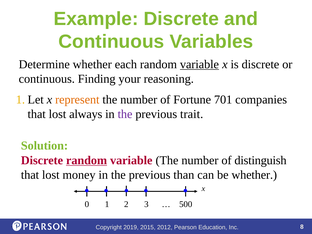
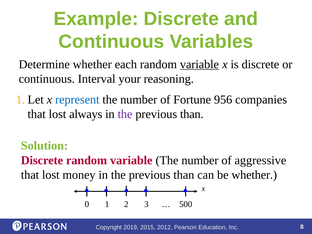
Finding: Finding -> Interval (97, 79)
represent colour: orange -> blue (77, 100)
701: 701 -> 956 (223, 100)
trait: trait -> than (192, 114)
random underline: present -> none (87, 160)
distinguish: distinguish -> aggressive (260, 160)
